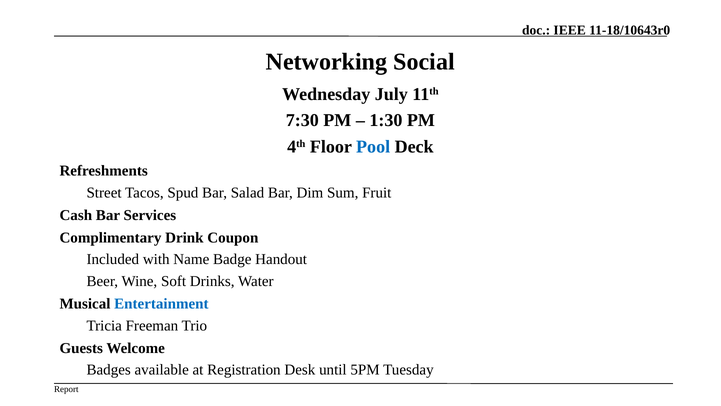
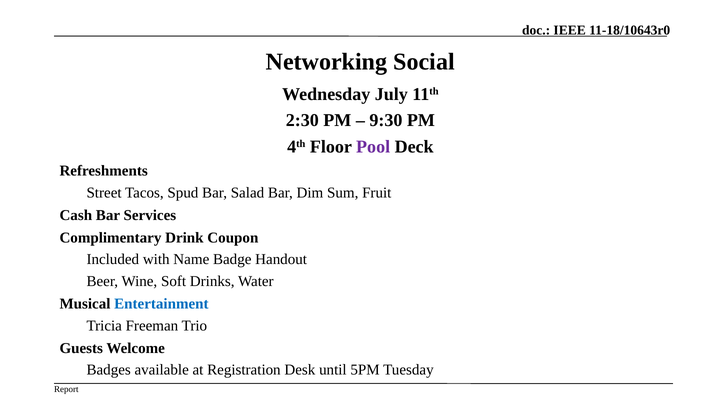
7:30: 7:30 -> 2:30 (302, 120)
1:30: 1:30 -> 9:30 (386, 120)
Pool colour: blue -> purple (373, 146)
